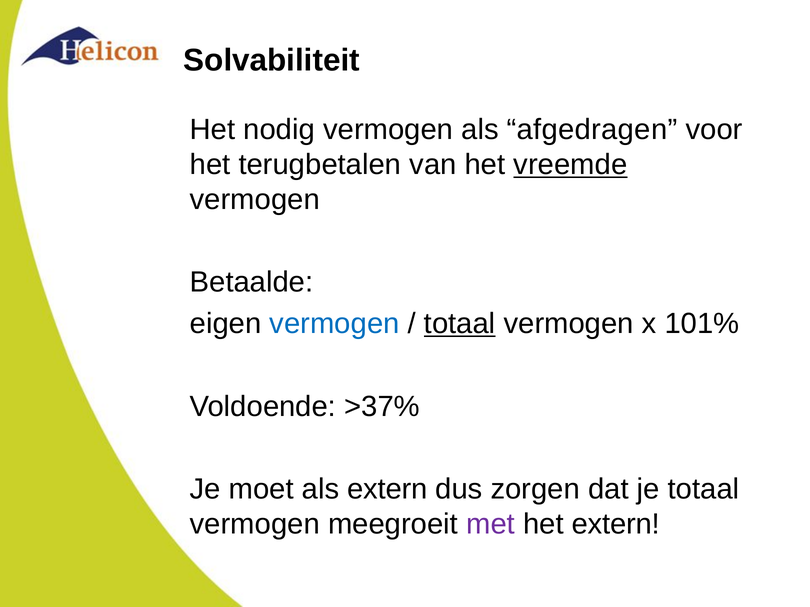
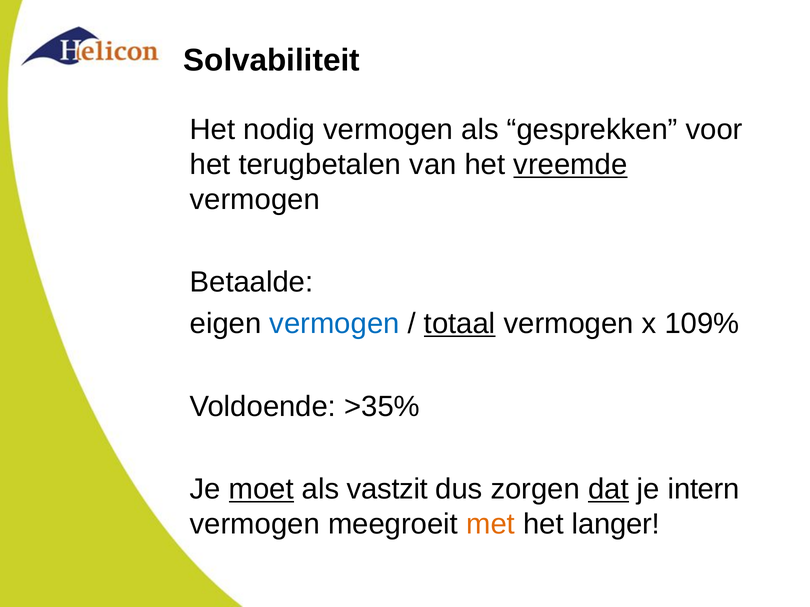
afgedragen: afgedragen -> gesprekken (592, 130)
101%: 101% -> 109% (702, 324)
>37%: >37% -> >35% (382, 407)
moet underline: none -> present (261, 490)
als extern: extern -> vastzit (387, 490)
dat underline: none -> present (608, 490)
je totaal: totaal -> intern (704, 490)
met colour: purple -> orange (491, 525)
het extern: extern -> langer (616, 525)
